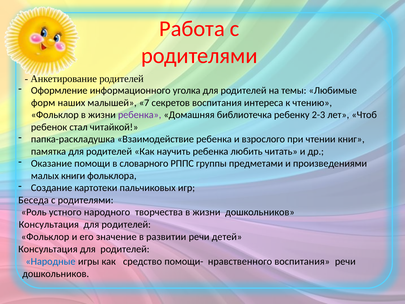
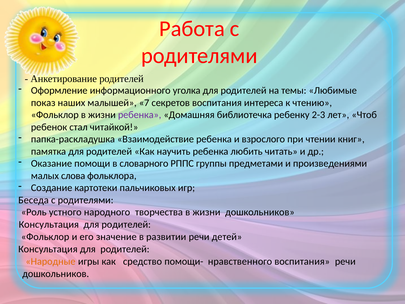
форм: форм -> показ (43, 103)
книги: книги -> слова (73, 176)
Народные colour: blue -> orange (50, 261)
